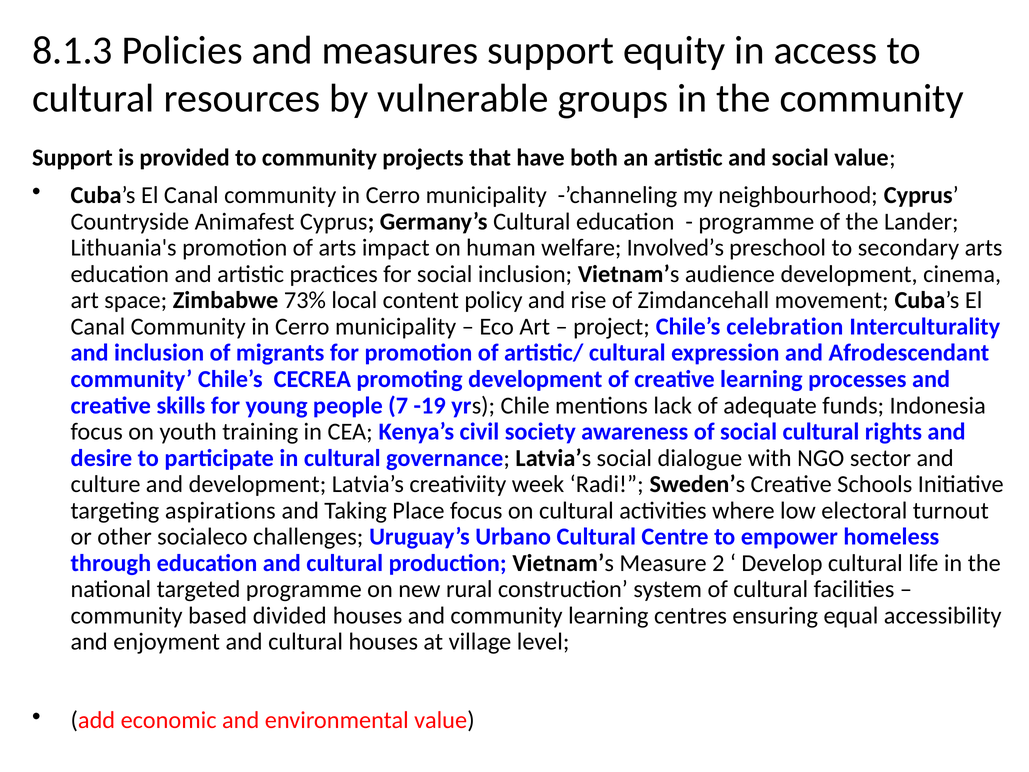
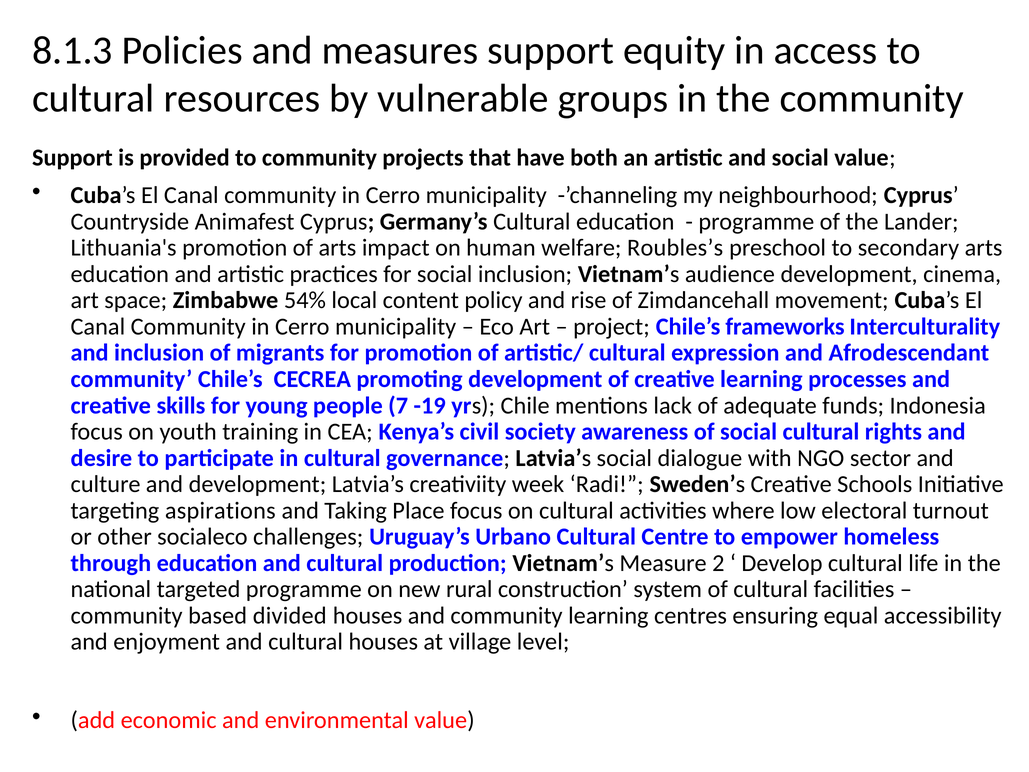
Involved’s: Involved’s -> Roubles’s (675, 248)
73%: 73% -> 54% (305, 300)
celebration: celebration -> frameworks (785, 327)
